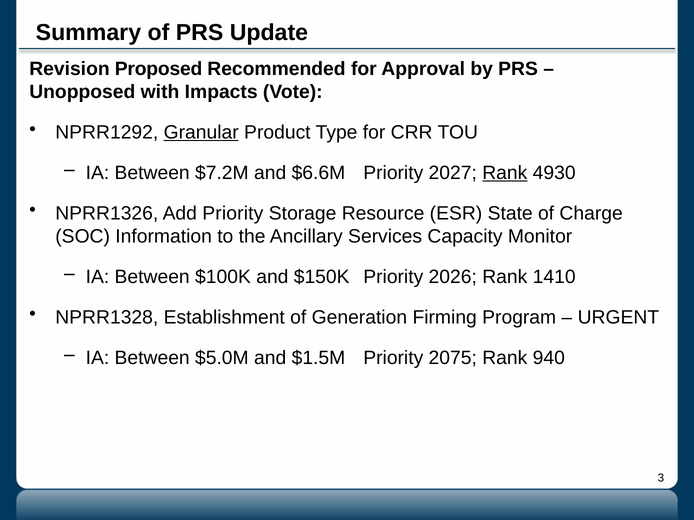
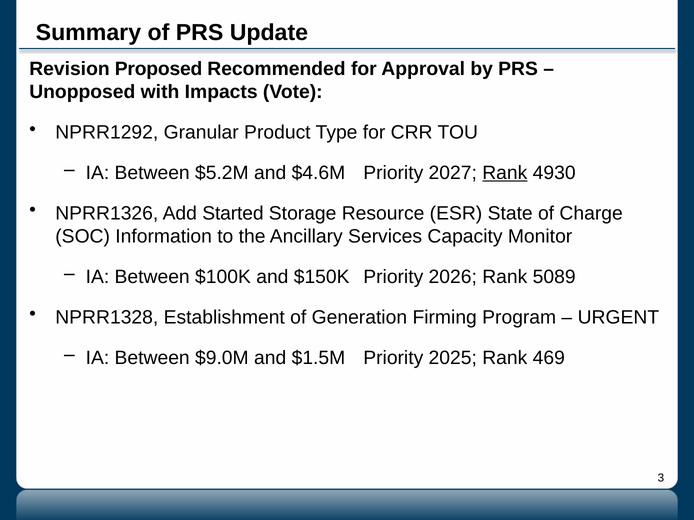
Granular underline: present -> none (201, 132)
$7.2M: $7.2M -> $5.2M (222, 173)
$6.6M: $6.6M -> $4.6M (318, 173)
Add Priority: Priority -> Started (233, 213)
1410: 1410 -> 5089 (554, 277)
$5.0M: $5.0M -> $9.0M (222, 358)
2075: 2075 -> 2025 (453, 358)
940: 940 -> 469 (549, 358)
